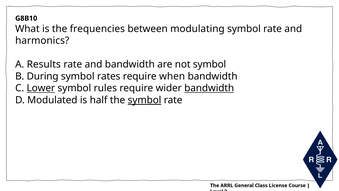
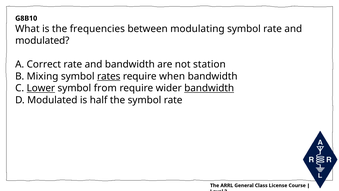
harmonics: harmonics -> modulated (42, 41)
Results: Results -> Correct (44, 64)
not symbol: symbol -> station (209, 64)
During: During -> Mixing (43, 76)
rates underline: none -> present (109, 76)
rules: rules -> from (105, 88)
symbol underline: present -> none (144, 100)
